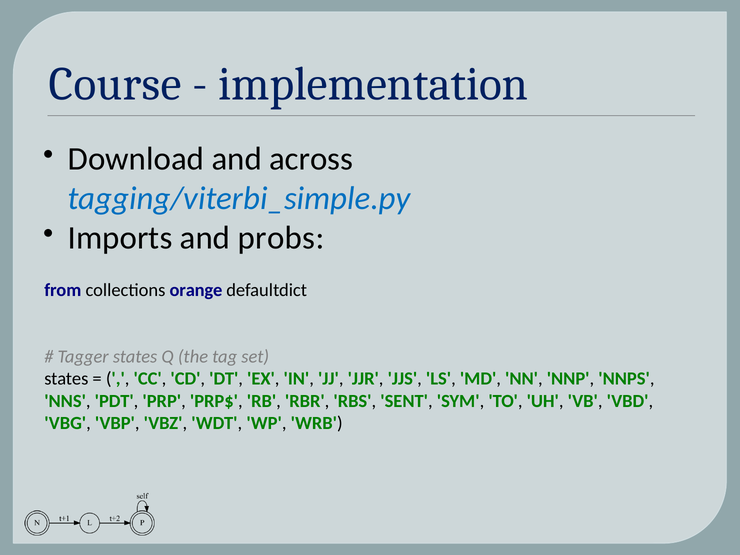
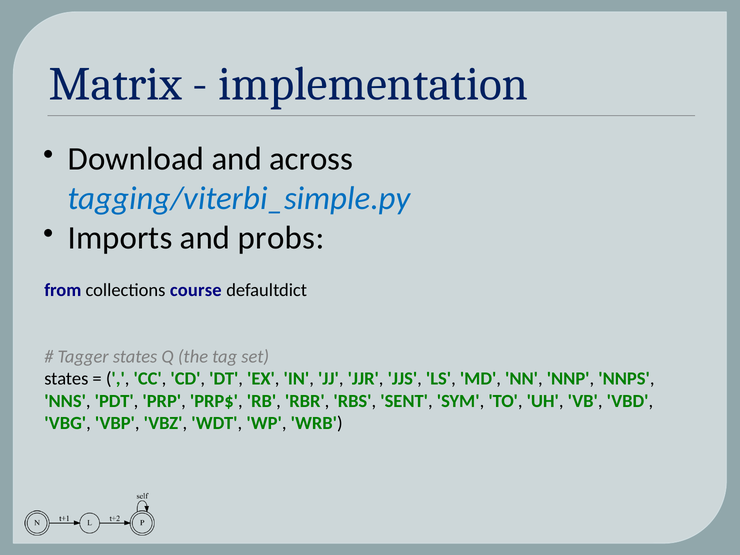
Course: Course -> Matrix (115, 84)
orange: orange -> course (196, 290)
